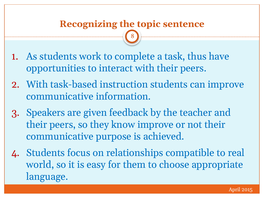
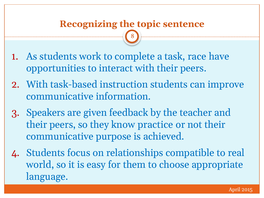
thus: thus -> race (197, 56)
know improve: improve -> practice (155, 125)
